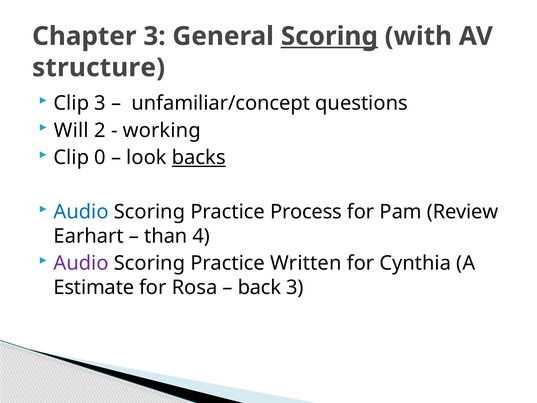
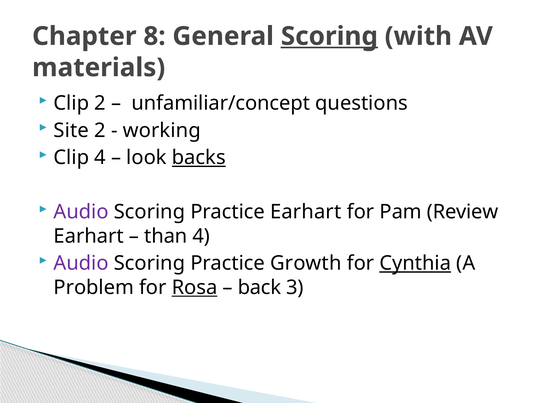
Chapter 3: 3 -> 8 (155, 36)
structure: structure -> materials (99, 68)
Clip 3: 3 -> 2 (100, 103)
Will: Will -> Site (71, 130)
Clip 0: 0 -> 4 (100, 157)
Audio colour: blue -> purple (81, 212)
Practice Process: Process -> Earhart (306, 212)
Written: Written -> Growth (306, 263)
Cynthia underline: none -> present (415, 263)
Estimate: Estimate -> Problem (94, 287)
Rosa underline: none -> present (195, 287)
